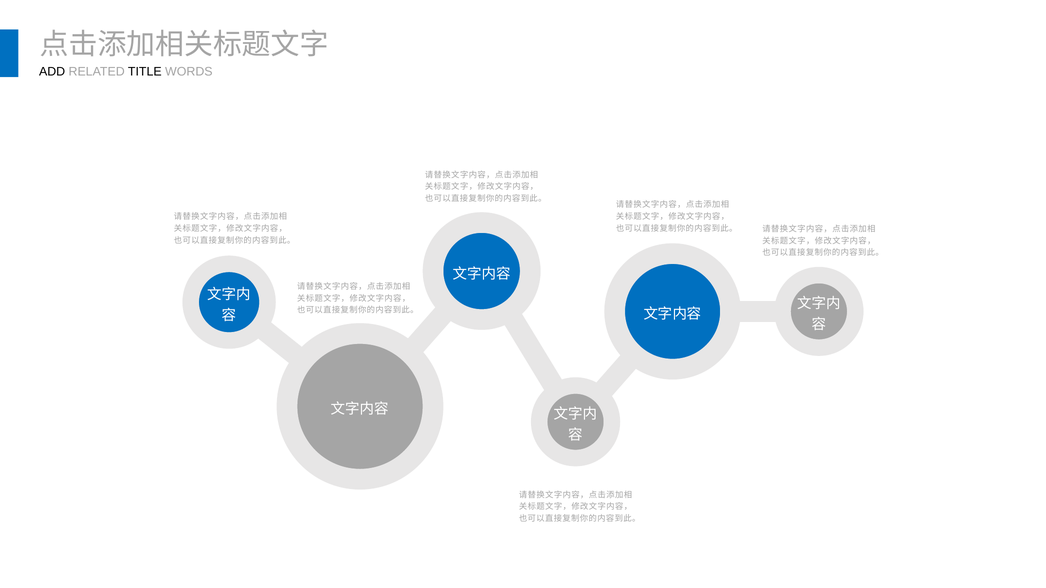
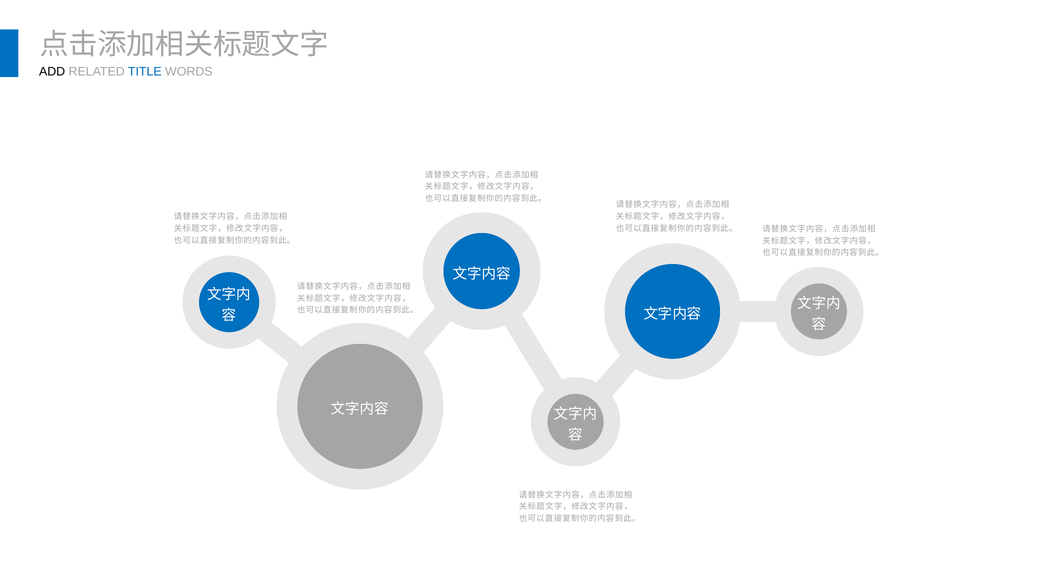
TITLE colour: black -> blue (145, 72)
